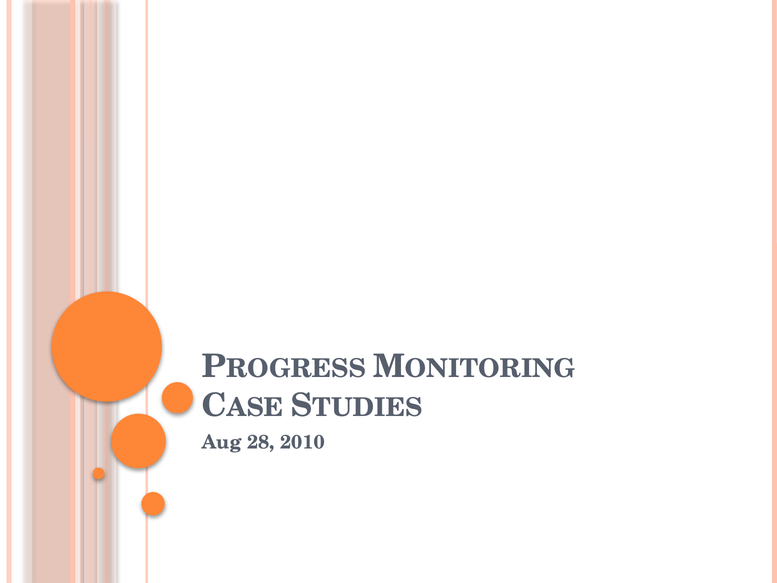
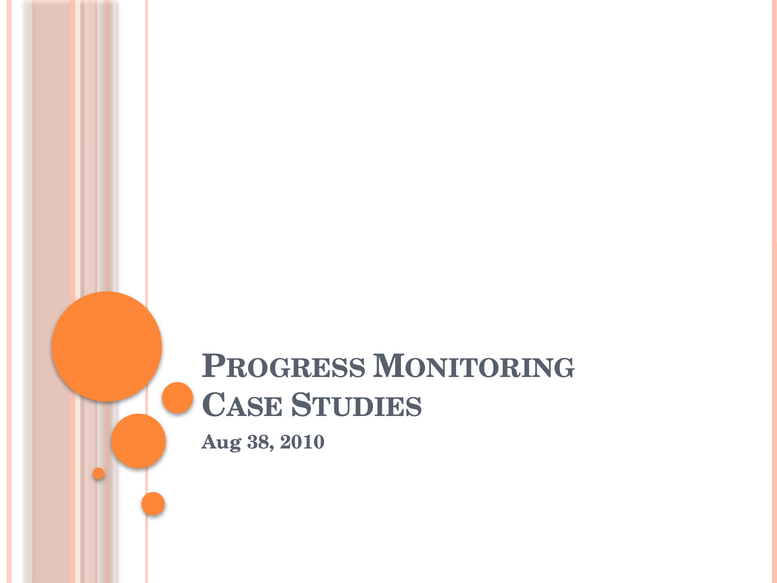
28: 28 -> 38 (261, 442)
